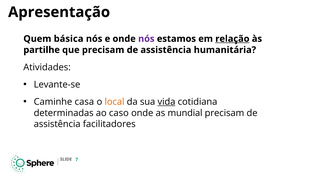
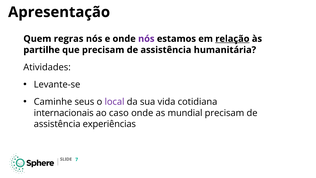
básica: básica -> regras (69, 39)
casa: casa -> seus (84, 102)
local colour: orange -> purple (115, 102)
vida underline: present -> none (166, 102)
determinadas: determinadas -> internacionais (64, 113)
facilitadores: facilitadores -> experiências (109, 124)
